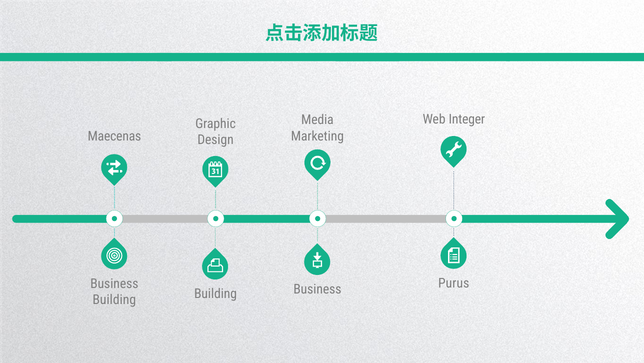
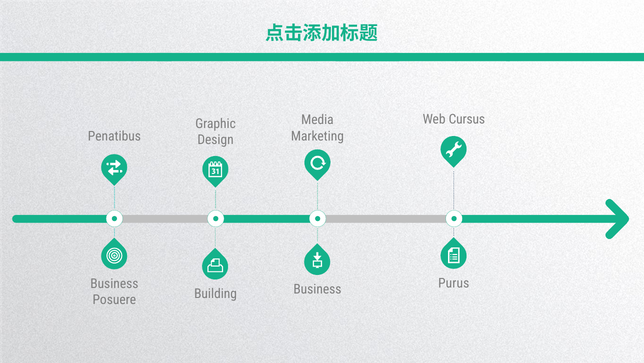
Integer: Integer -> Cursus (467, 119)
Maecenas: Maecenas -> Penatibus (114, 136)
Building: Building -> Posuere (114, 299)
